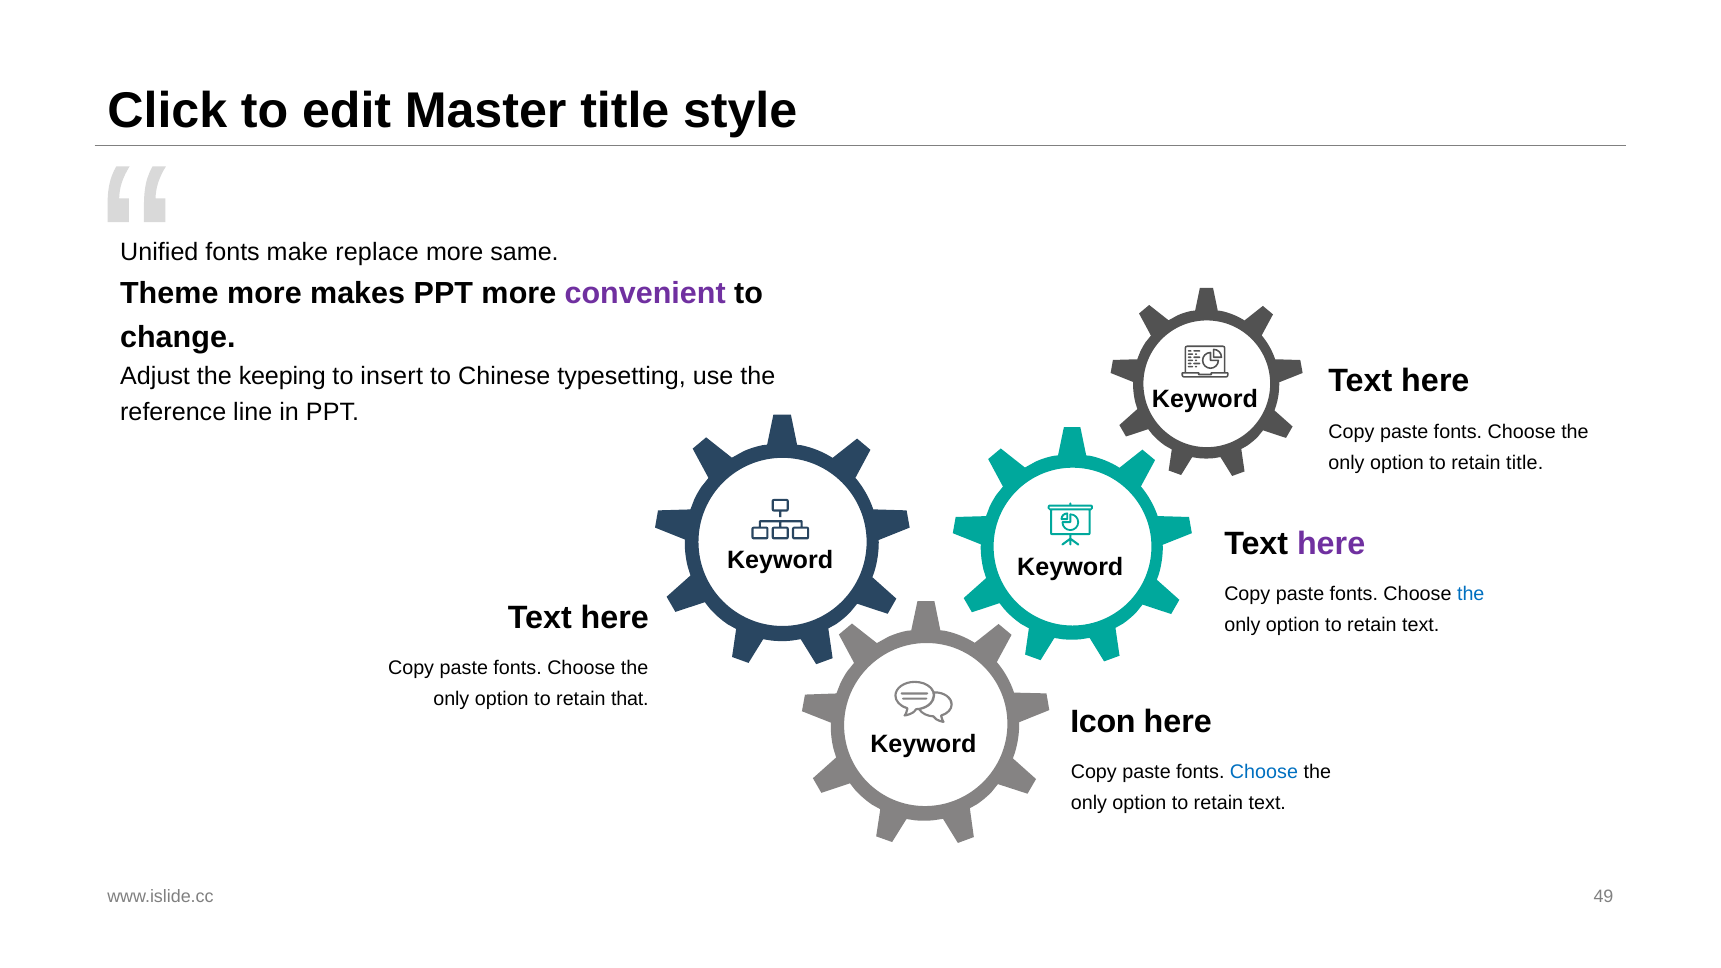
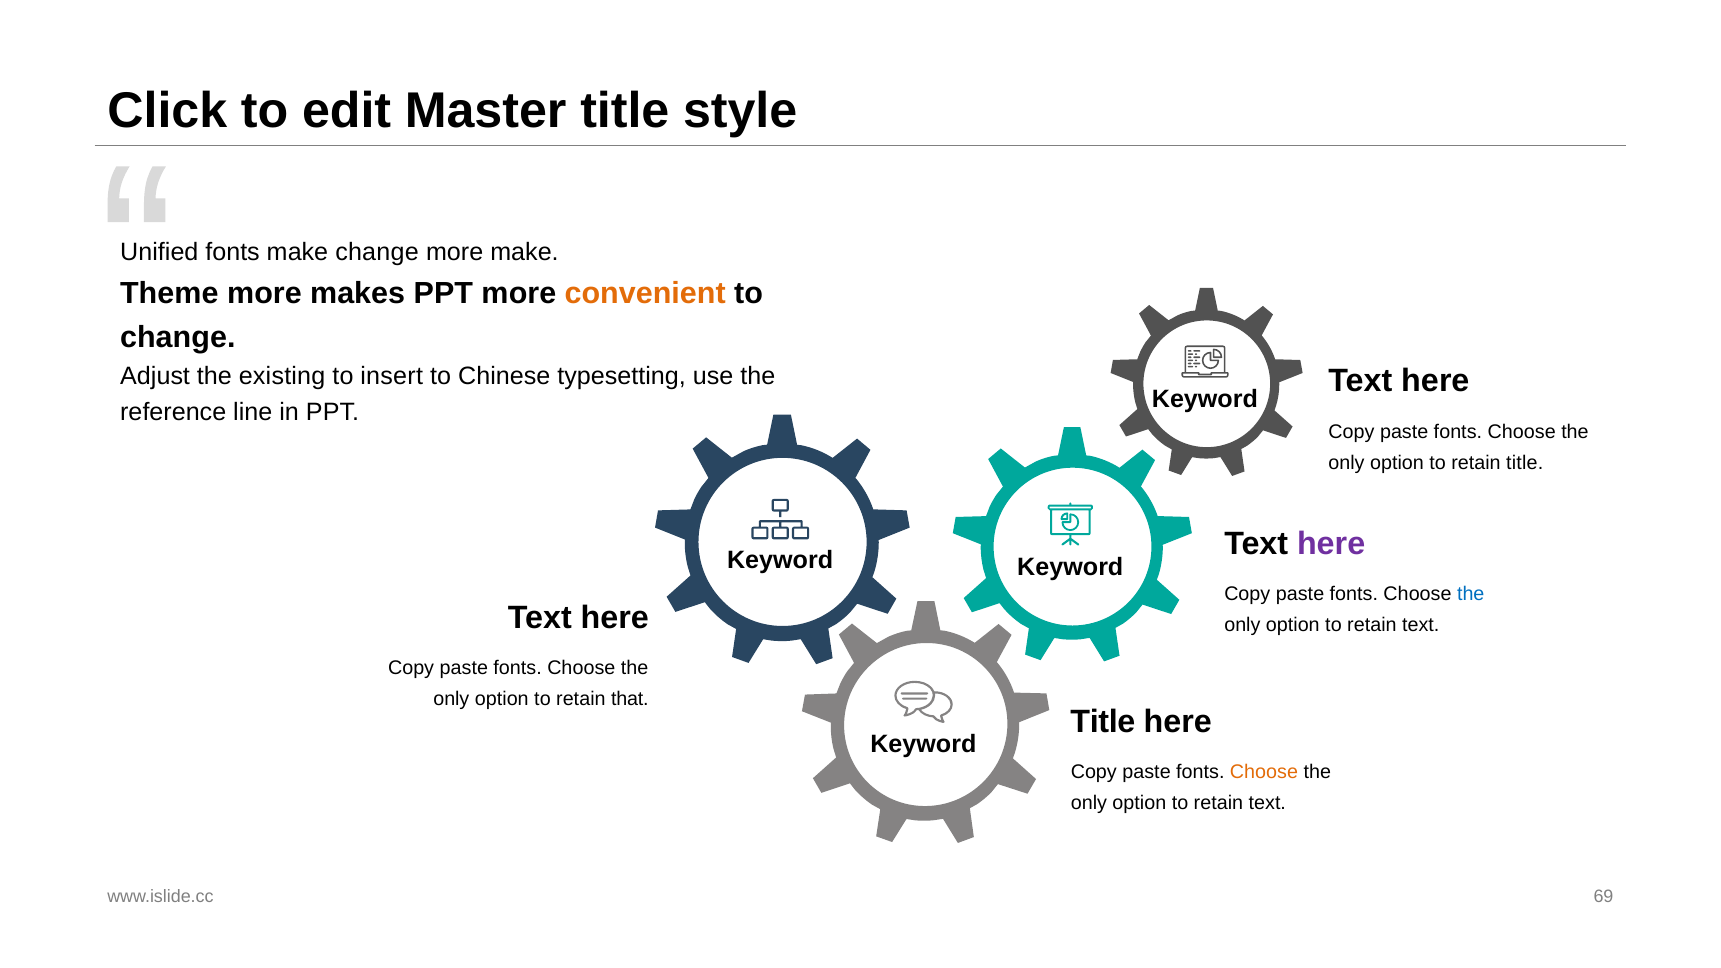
make replace: replace -> change (377, 252)
more same: same -> make (524, 252)
convenient colour: purple -> orange (645, 293)
keeping: keeping -> existing (282, 376)
Icon: Icon -> Title (1103, 722)
Choose colour: blue -> orange (1264, 772)
49: 49 -> 69 (1603, 897)
